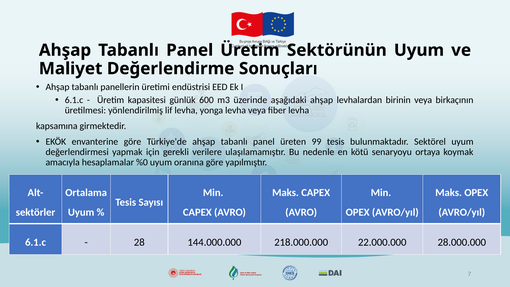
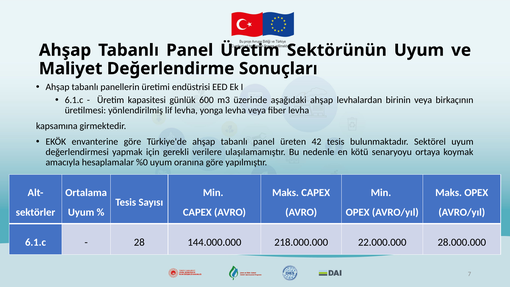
99: 99 -> 42 (317, 142)
